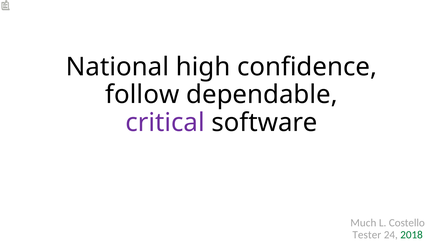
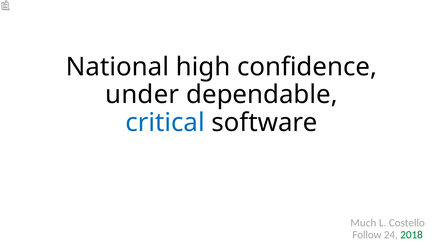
follow: follow -> under (142, 95)
critical colour: purple -> blue (165, 123)
Tester: Tester -> Follow (367, 235)
